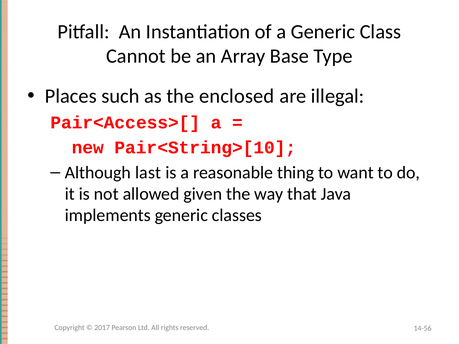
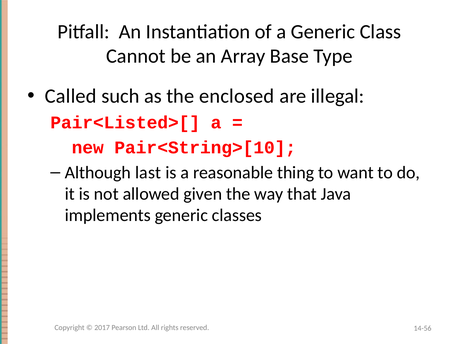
Places: Places -> Called (71, 96)
Pair<Access>[: Pair<Access>[ -> Pair<Listed>[ (125, 123)
